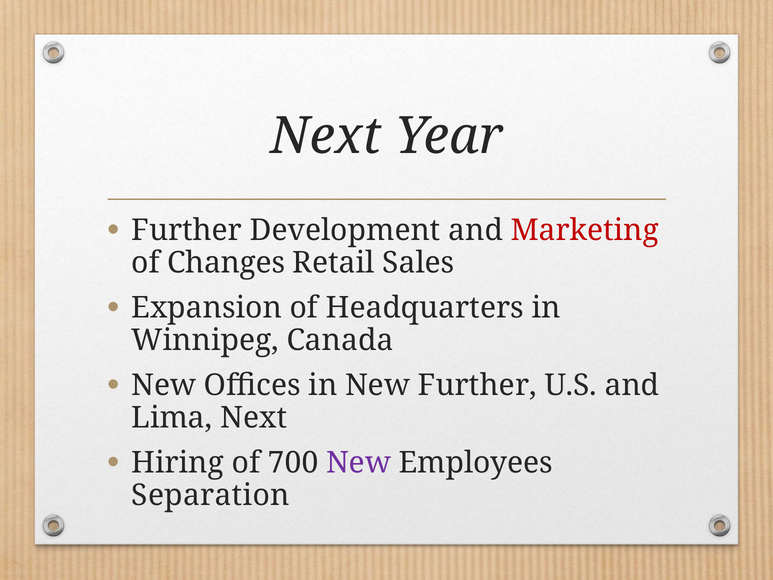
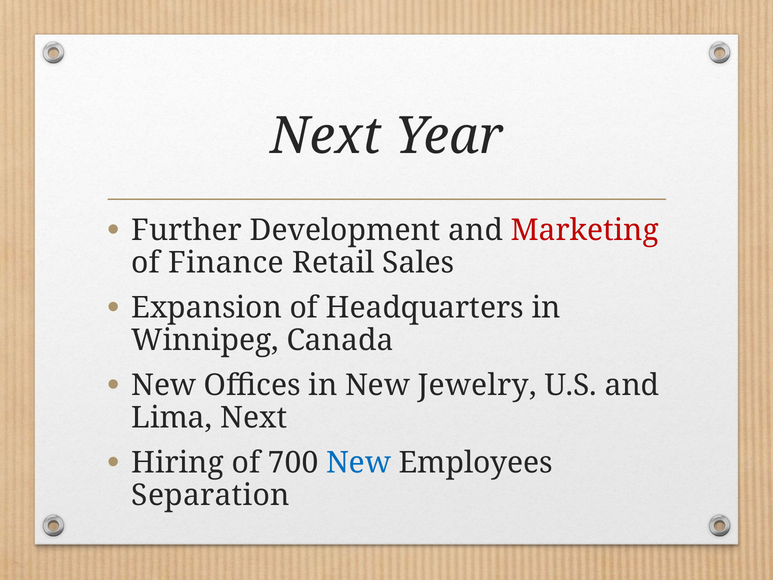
Changes: Changes -> Finance (226, 263)
New Further: Further -> Jewelry (477, 385)
New colour: purple -> blue (359, 463)
